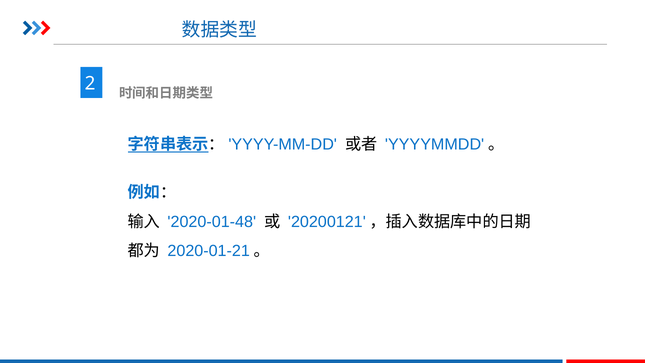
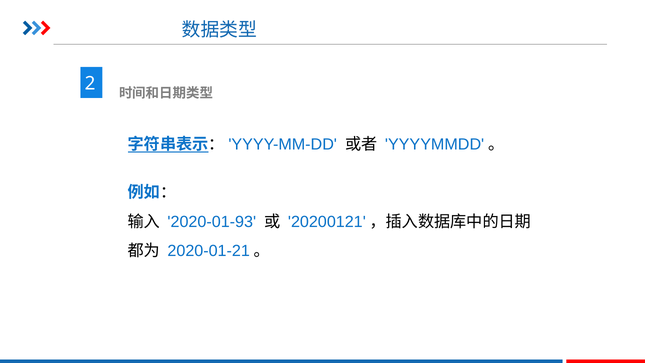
2020-01-48: 2020-01-48 -> 2020-01-93 (212, 222)
